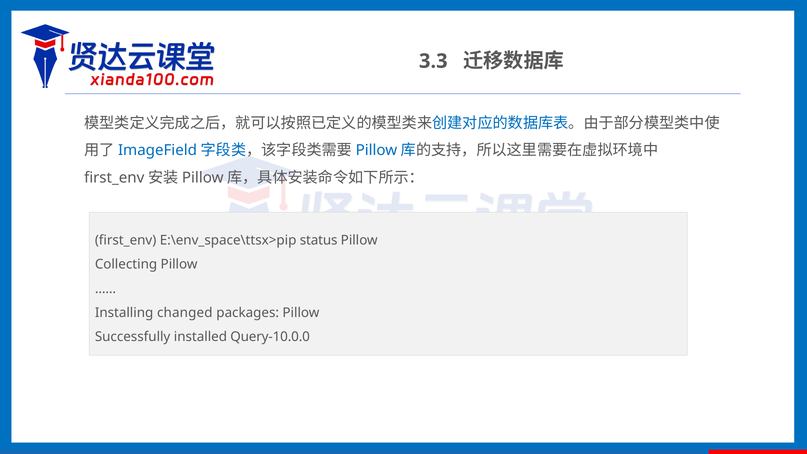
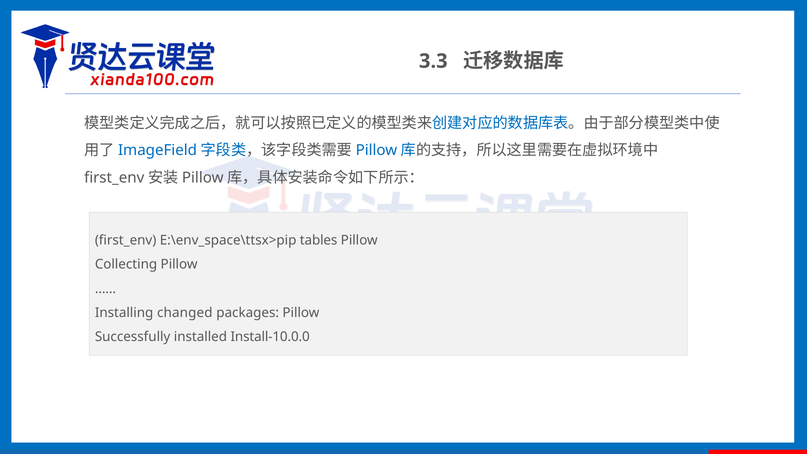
status: status -> tables (319, 240)
Query-10.0.0: Query-10.0.0 -> Install-10.0.0 (270, 337)
